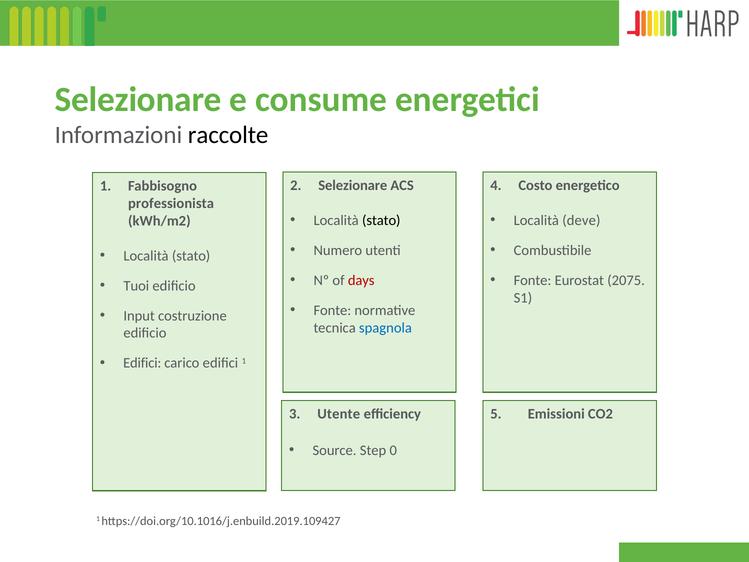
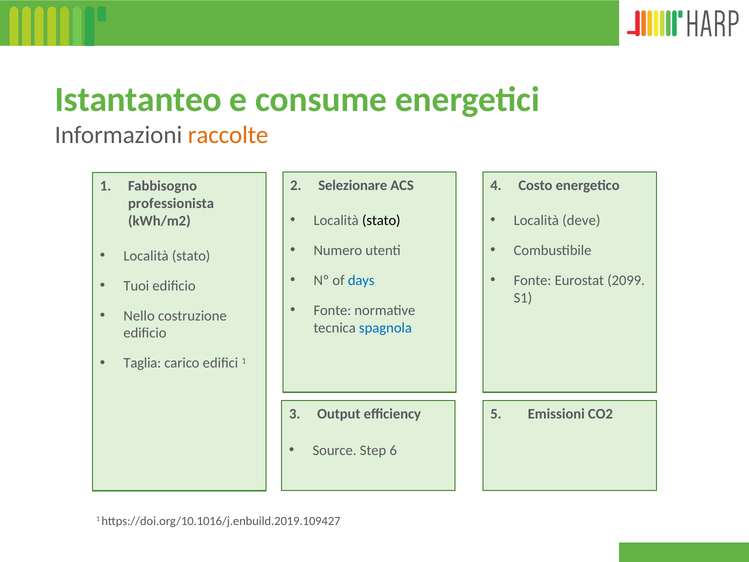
Selezionare: Selezionare -> Istantanteo (138, 99)
raccolte colour: black -> orange (228, 135)
days colour: red -> blue (361, 280)
2075: 2075 -> 2099 (626, 280)
Input: Input -> Nello (139, 316)
Edifici: Edifici -> Taglia (142, 363)
Utente: Utente -> Output (339, 414)
0: 0 -> 6 (393, 450)
